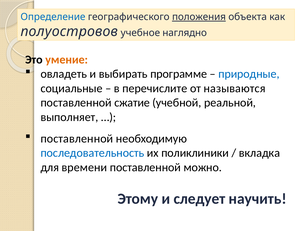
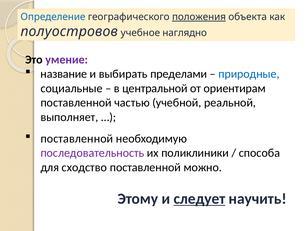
умение colour: orange -> purple (67, 60)
овладеть: овладеть -> название (64, 74)
программе: программе -> пределами (179, 74)
перечислите: перечислите -> центральной (155, 88)
называются: называются -> ориентирам (235, 88)
сжатие: сжатие -> частью (132, 103)
последовательность colour: blue -> purple (92, 153)
вкладка: вкладка -> способа (259, 153)
времени: времени -> сходство (84, 167)
следует underline: none -> present (199, 199)
